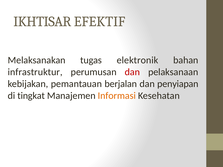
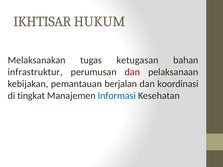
EFEKTIF: EFEKTIF -> HUKUM (100, 22)
elektronik: elektronik -> ketugasan (138, 60)
penyiapan: penyiapan -> koordinasi (178, 84)
Informasi colour: orange -> blue (117, 96)
